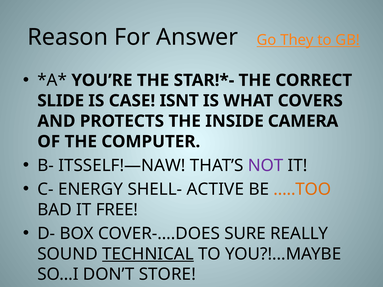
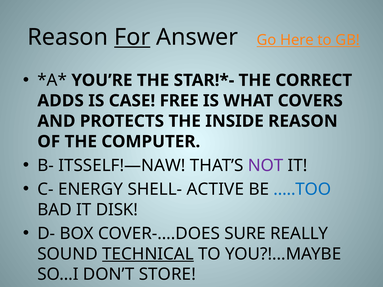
For underline: none -> present (132, 37)
They: They -> Here (297, 40)
SLIDE: SLIDE -> ADDS (61, 101)
ISNT: ISNT -> FREE (179, 101)
INSIDE CAMERA: CAMERA -> REASON (303, 121)
…..TOO colour: orange -> blue (302, 189)
FREE: FREE -> DISK (117, 210)
